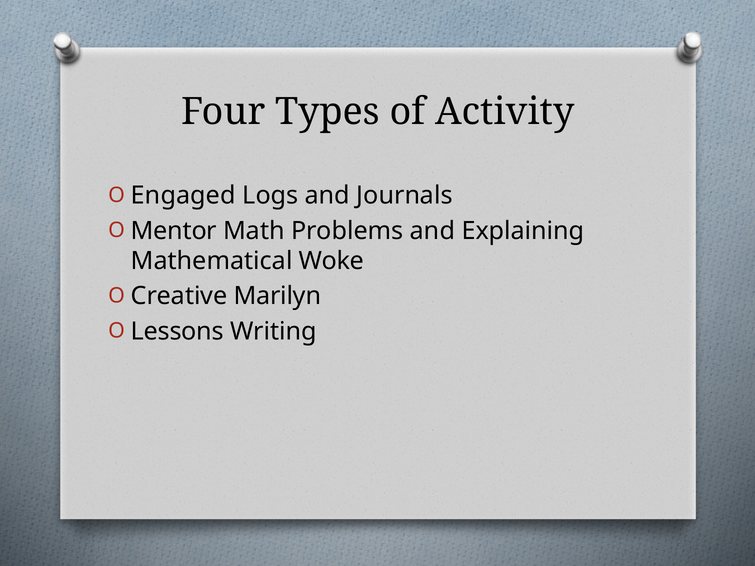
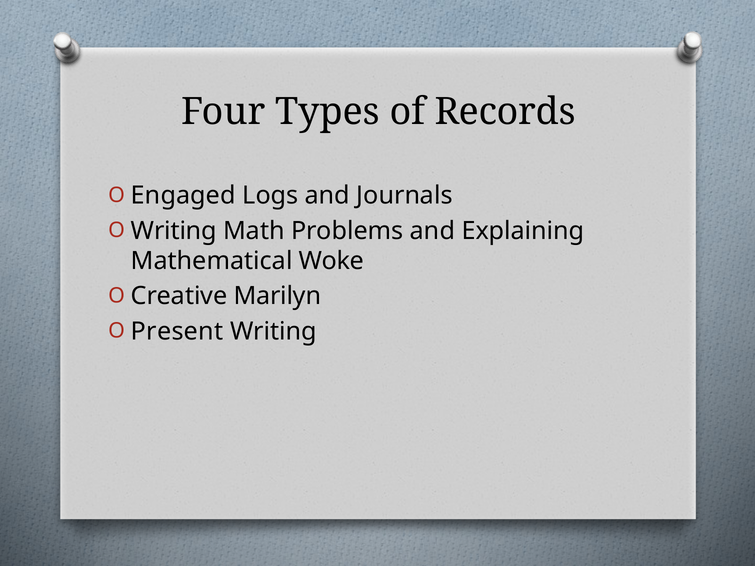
Activity: Activity -> Records (505, 112)
Mentor: Mentor -> Writing (174, 231)
Lessons: Lessons -> Present (177, 332)
